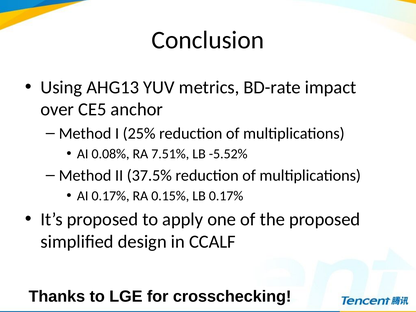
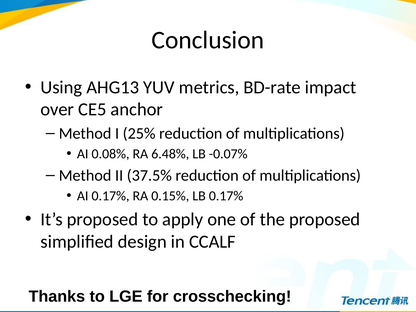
7.51%: 7.51% -> 6.48% (170, 154)
-5.52%: -5.52% -> -0.07% (228, 154)
